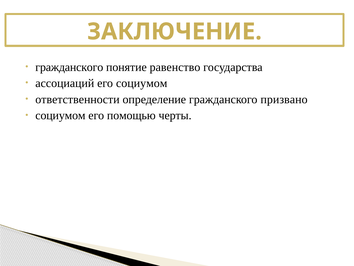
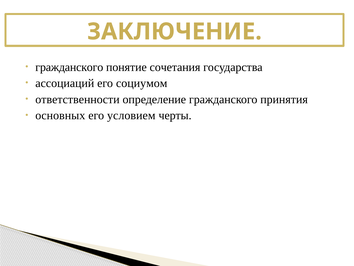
равенство: равенство -> сочетания (175, 67)
призвано: призвано -> принятия (284, 99)
социумом: социумом -> основных (60, 115)
помощью: помощью -> условием (131, 115)
